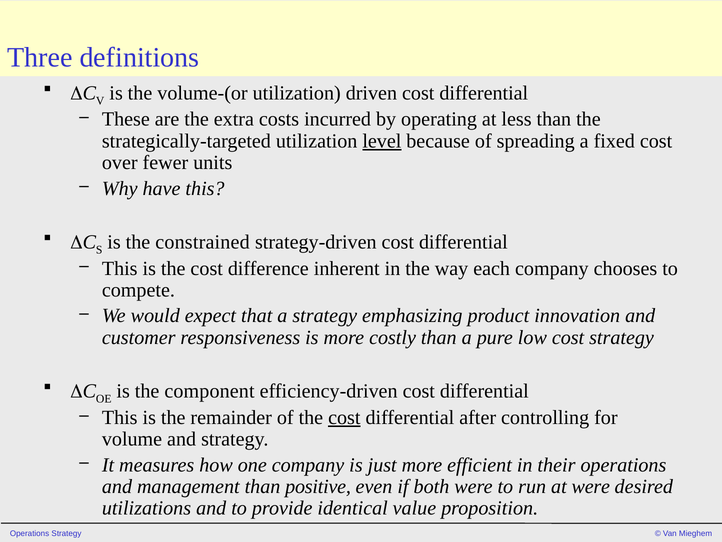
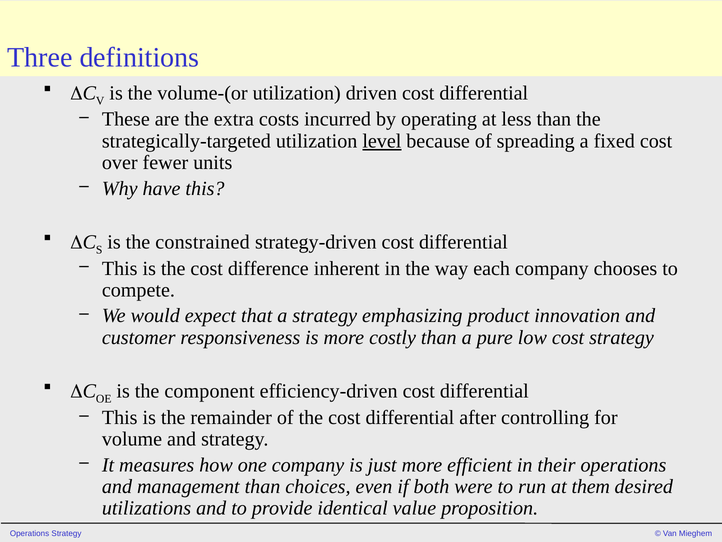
cost underline: present -> none (344, 417)
positive: positive -> choices (318, 486)
at were: were -> them (591, 486)
